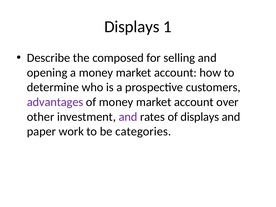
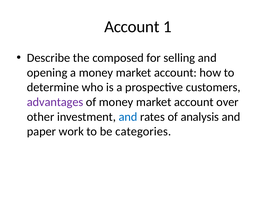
Displays: Displays -> Account (132, 27)
and colour: purple -> blue (128, 117)
of displays: displays -> analysis (200, 117)
